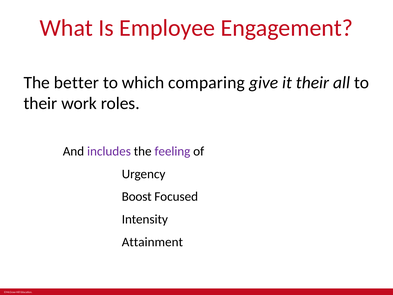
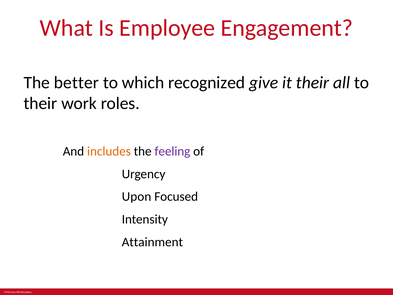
comparing: comparing -> recognized (207, 82)
includes colour: purple -> orange (109, 151)
Boost: Boost -> Upon (137, 196)
